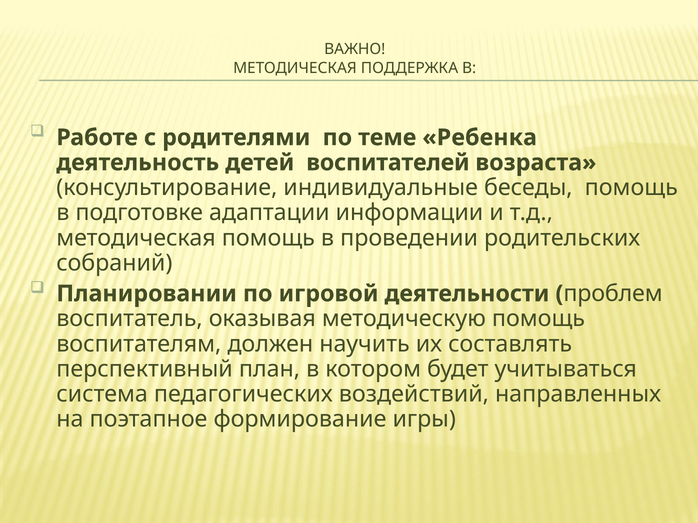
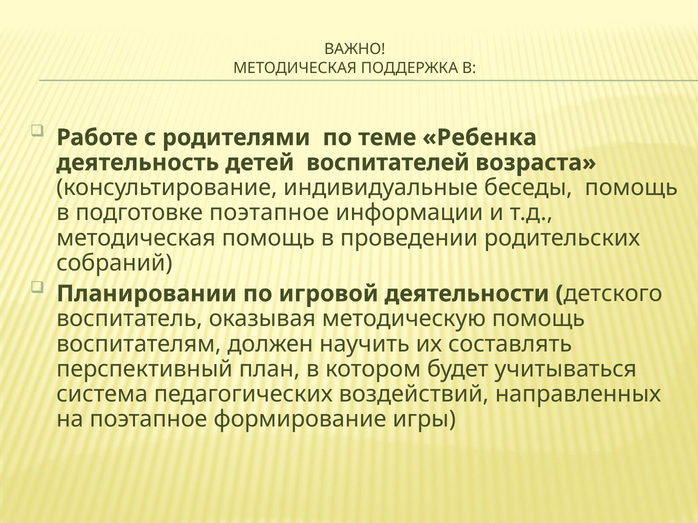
подготовке адаптации: адаптации -> поэтапное (269, 213)
проблем: проблем -> детского (613, 294)
